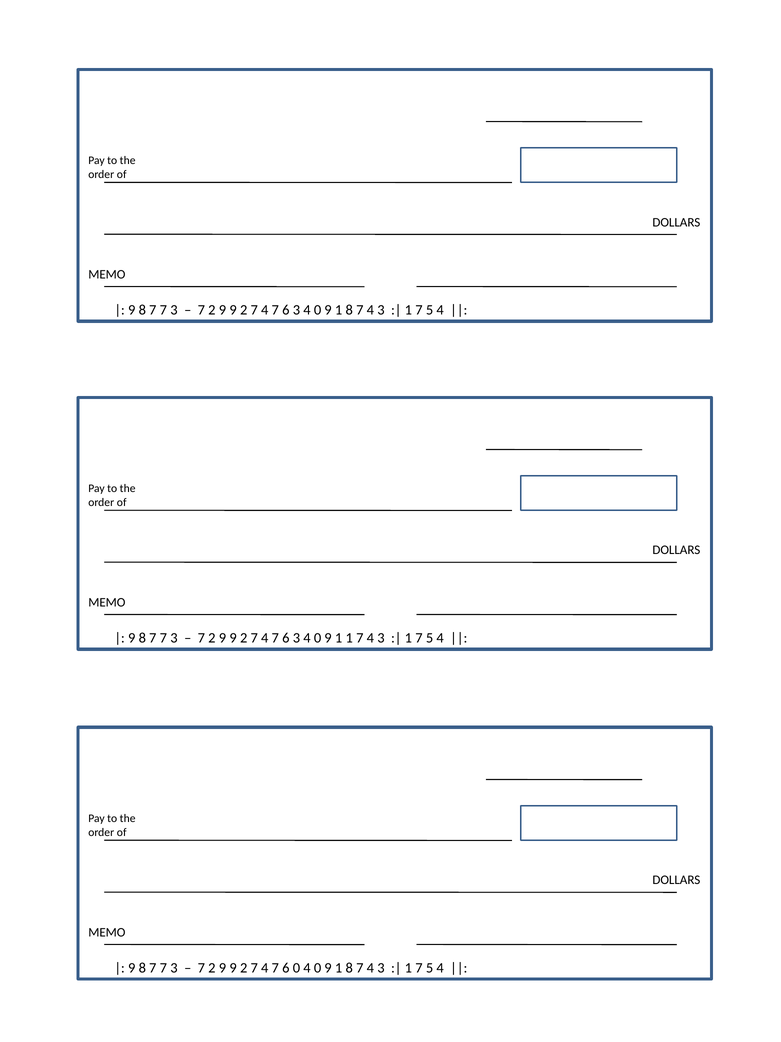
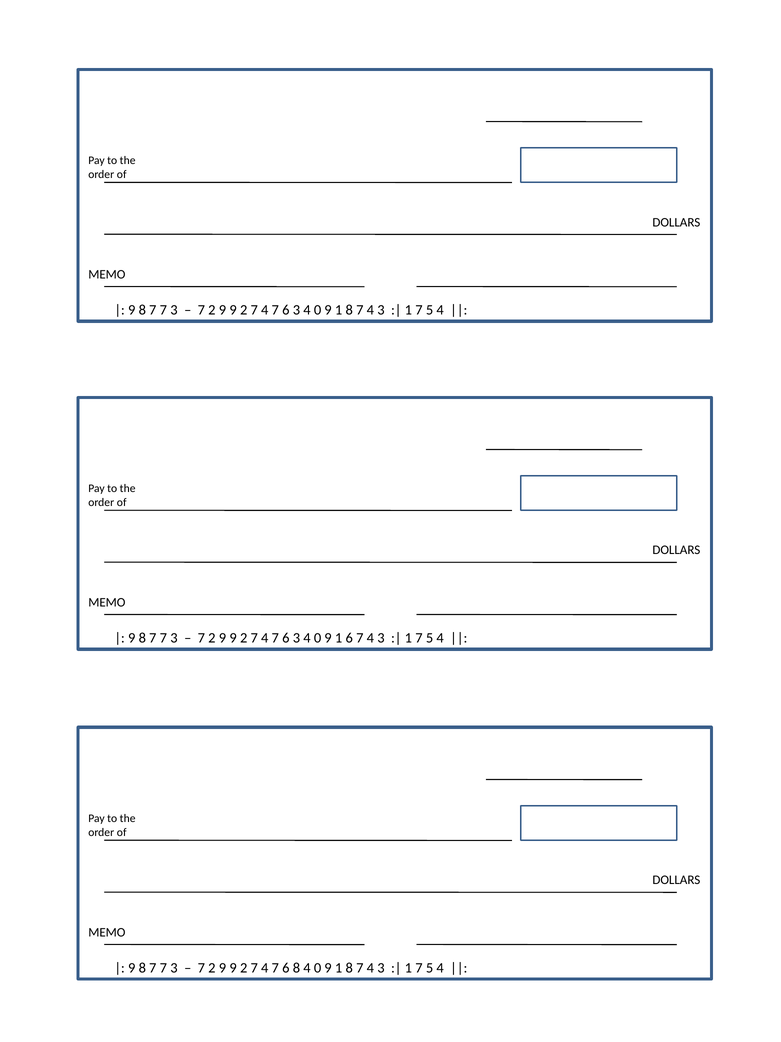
1 1: 1 -> 6 (349, 638)
6 0: 0 -> 8 (296, 967)
